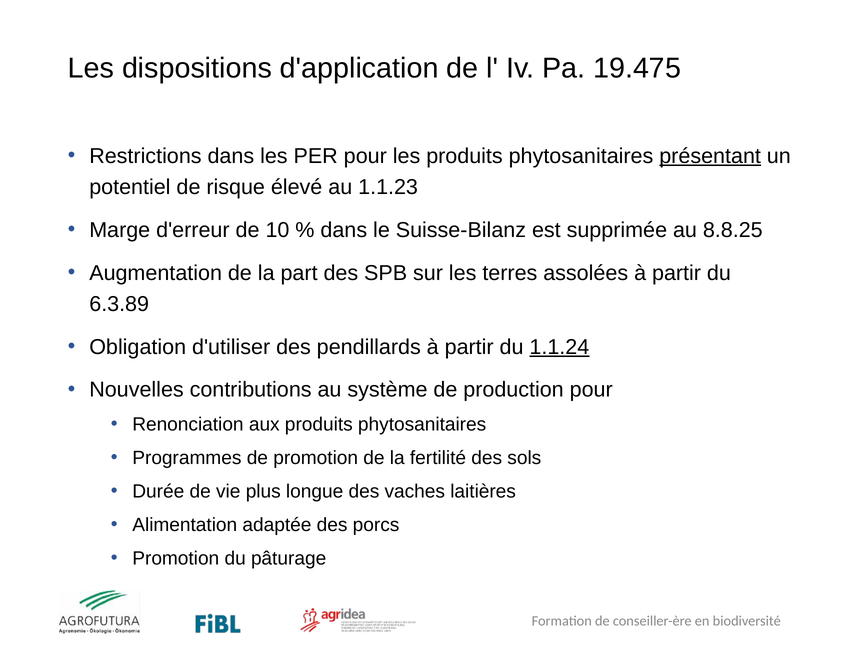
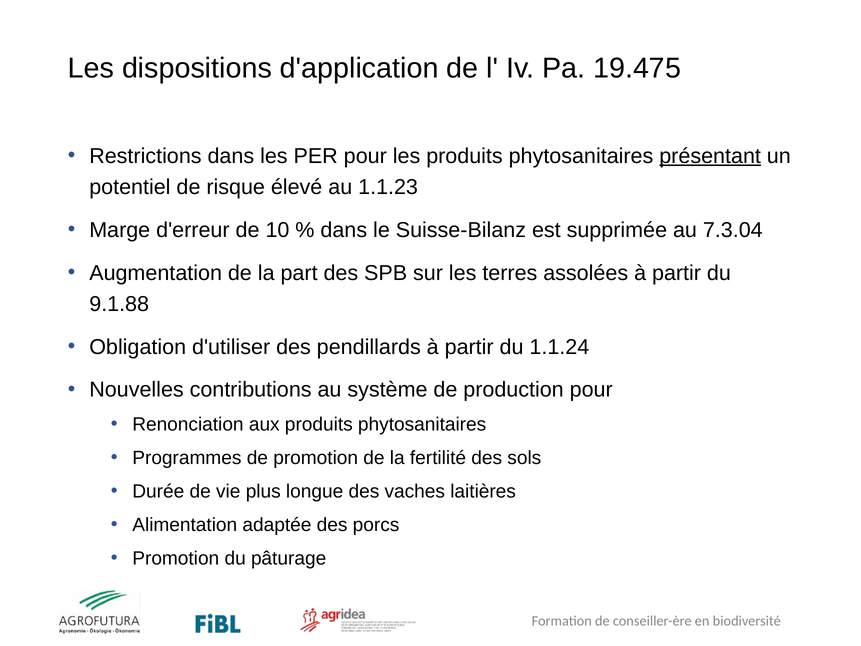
8.8.25: 8.8.25 -> 7.3.04 (733, 230)
6.3.89: 6.3.89 -> 9.1.88 (119, 304)
1.1.24 underline: present -> none (559, 347)
